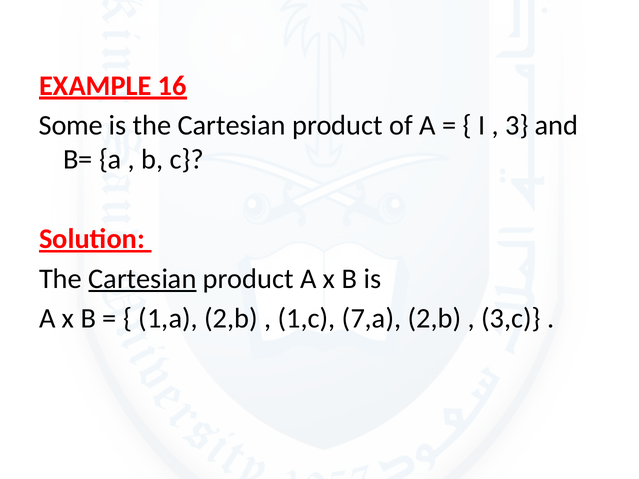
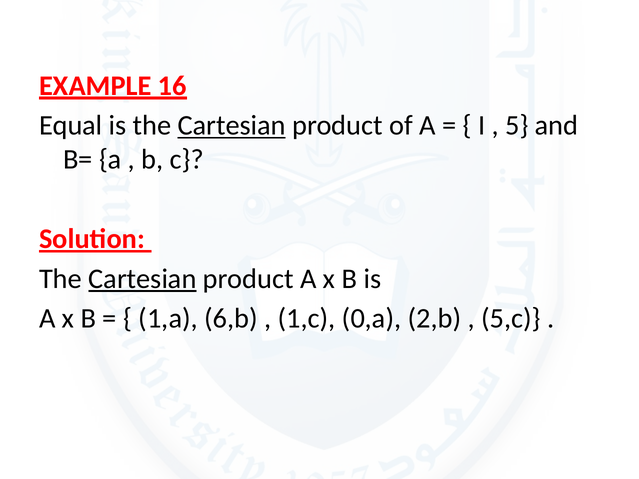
Some: Some -> Equal (71, 125)
Cartesian underline: none -> present (232, 125)
3: 3 -> 5 (517, 125)
1,a 2,b: 2,b -> 6,b (231, 319)
7,a: 7,a -> 0,a (372, 319)
3,c: 3,c -> 5,c (511, 319)
